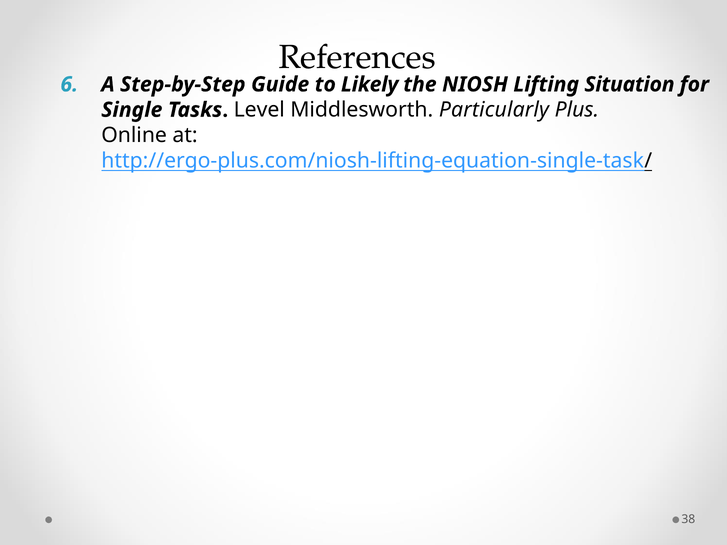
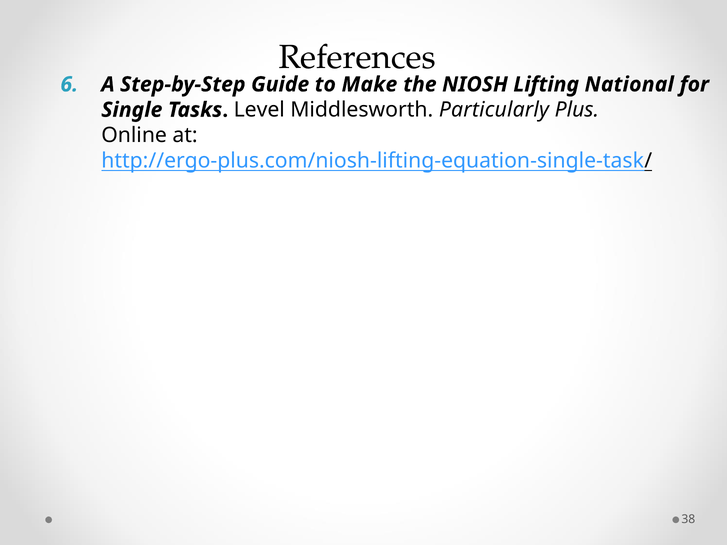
Likely: Likely -> Make (369, 84)
Situation: Situation -> National (629, 84)
